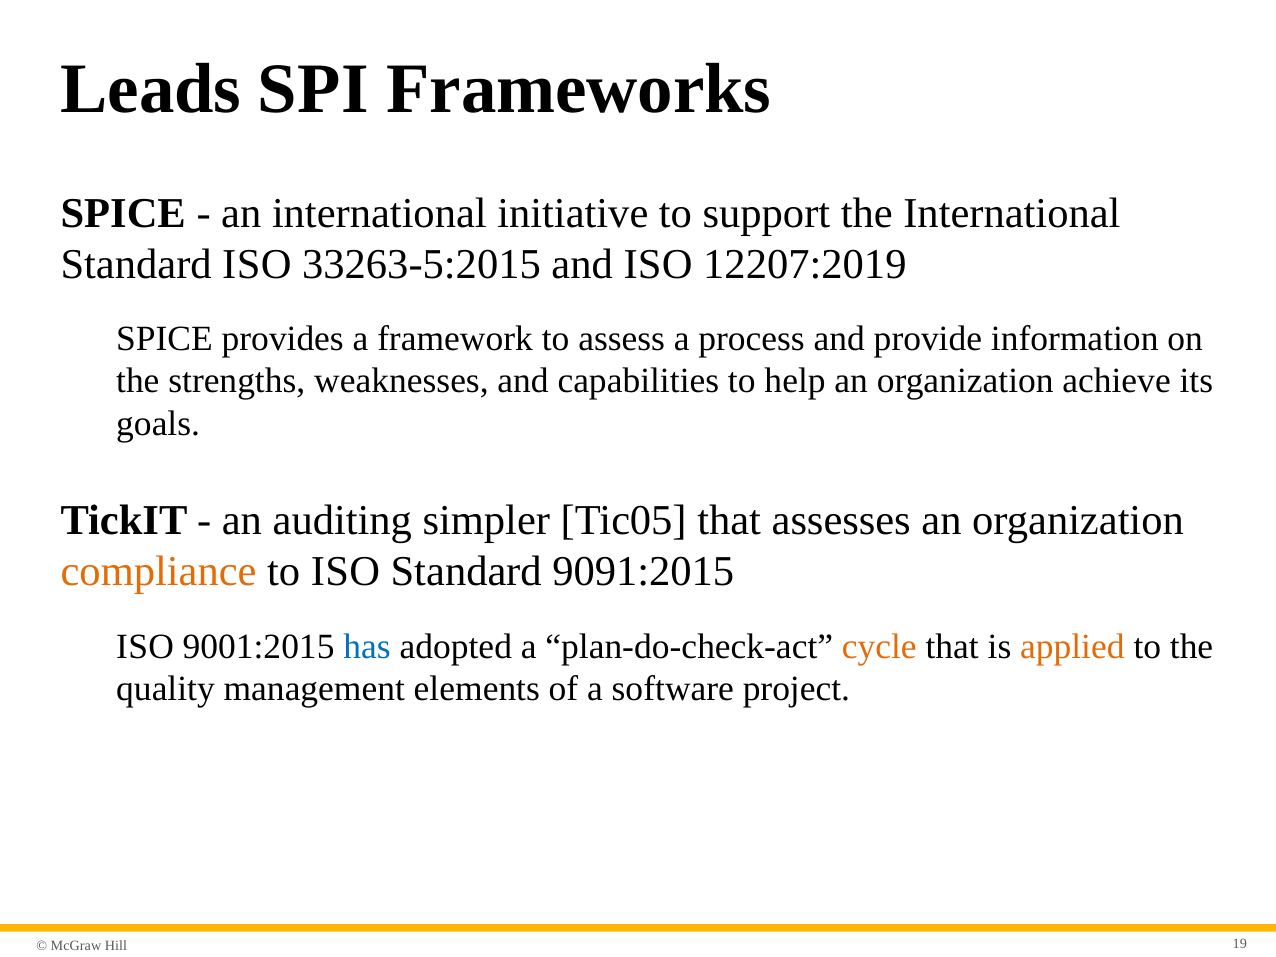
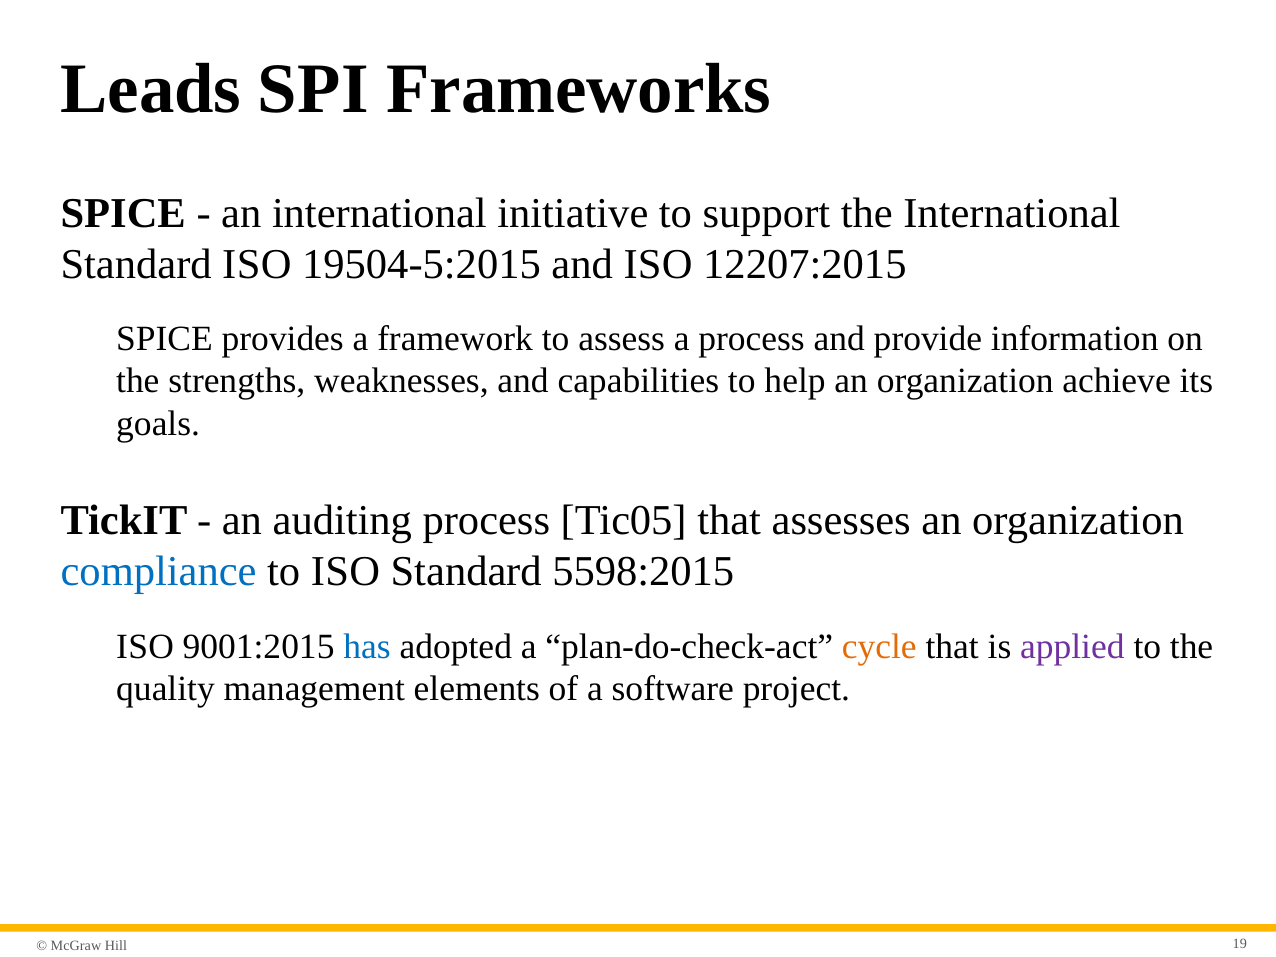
33263-5:2015: 33263-5:2015 -> 19504-5:2015 (421, 264)
12207:2019: 12207:2019 -> 12207:2015 (805, 264)
auditing simpler: simpler -> process (486, 521)
compliance colour: orange -> blue (159, 572)
9091:2015: 9091:2015 -> 5598:2015 (643, 572)
applied colour: orange -> purple (1072, 646)
